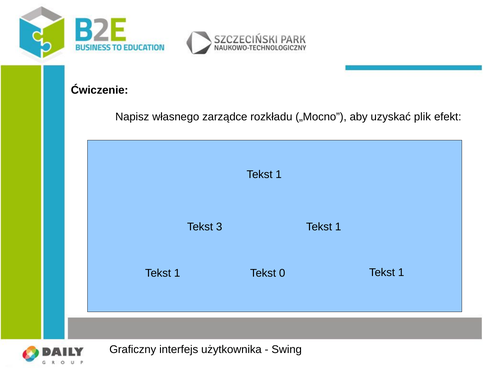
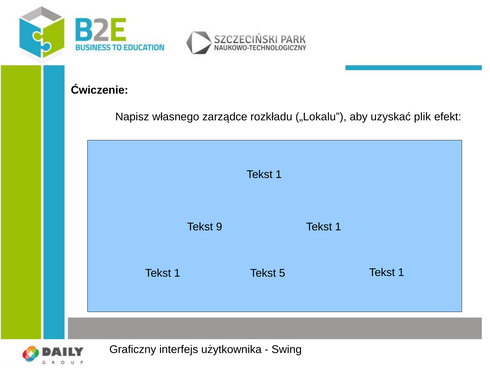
„Mocno: „Mocno -> „Lokalu (321, 117)
3: 3 -> 9 (219, 227)
0: 0 -> 5 (282, 273)
